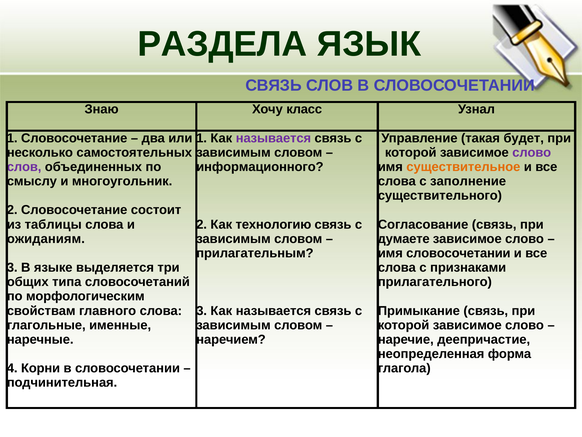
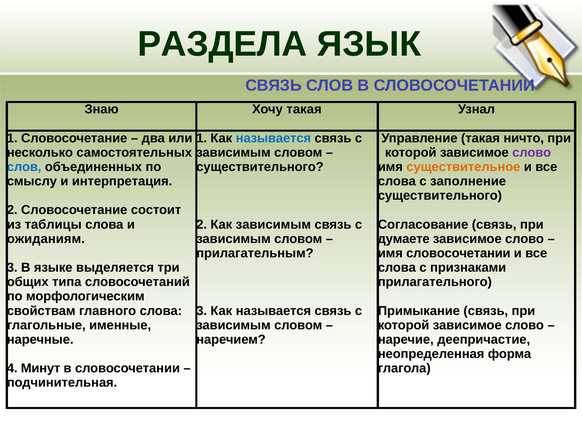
Хочу класс: класс -> такая (304, 109)
называется colour: purple -> blue (273, 138)
будет: будет -> ничто (524, 138)
слов colour: purple -> blue (24, 167)
информационного: информационного -> существительного (260, 167)
многоугольник: многоугольник -> интерпретация (122, 181)
Как технологию: технологию -> зависимым (273, 224)
Корни: Корни -> Минут (41, 368)
